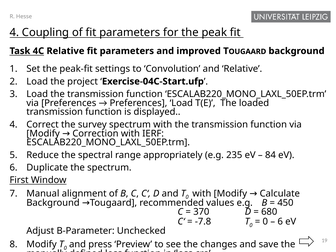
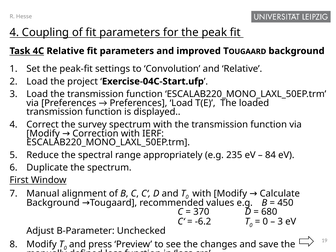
-7.8: -7.8 -> -6.2 (203, 222)
6: 6 -> 3 (280, 222)
